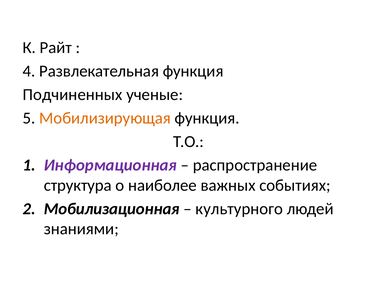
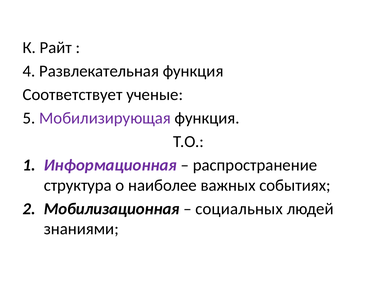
Подчиненных: Подчиненных -> Соответствует (73, 95)
Мобилизирующая colour: orange -> purple (105, 118)
культурного: культурного -> социальных (239, 209)
